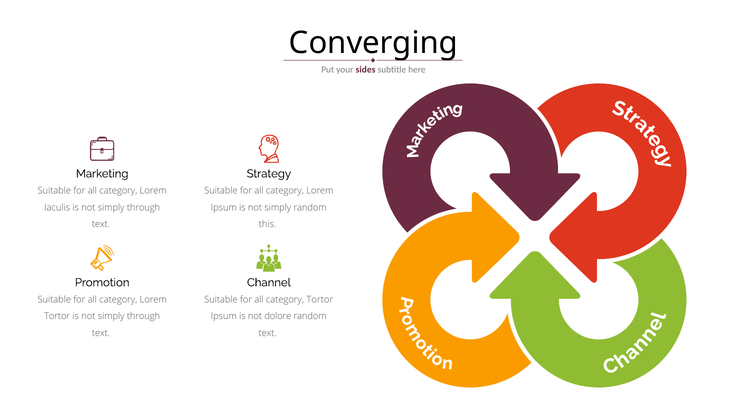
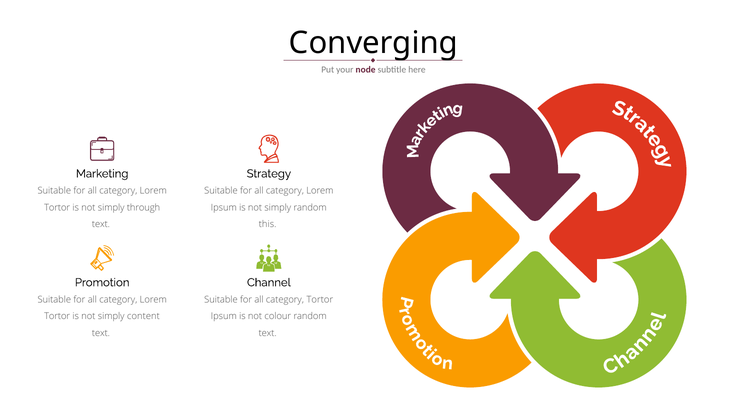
sides: sides -> node (366, 70)
Iaculis: Iaculis -> Tortor (57, 208)
through: through -> content (143, 317)
dolore: dolore -> colour (278, 317)
